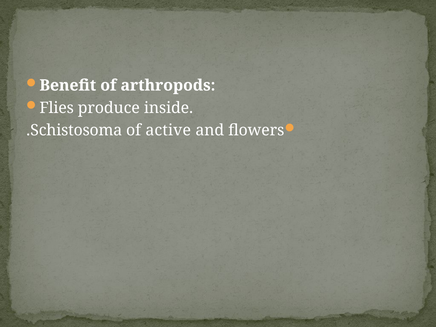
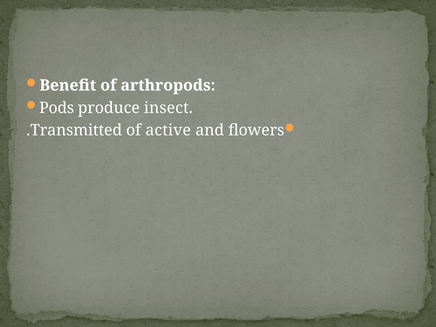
Flies: Flies -> Pods (57, 108)
inside: inside -> insect (168, 108)
Schistosoma: Schistosoma -> Transmitted (76, 130)
